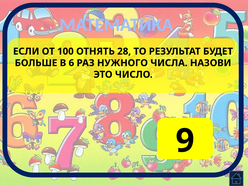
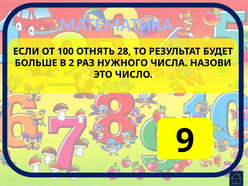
6: 6 -> 2 (71, 63)
